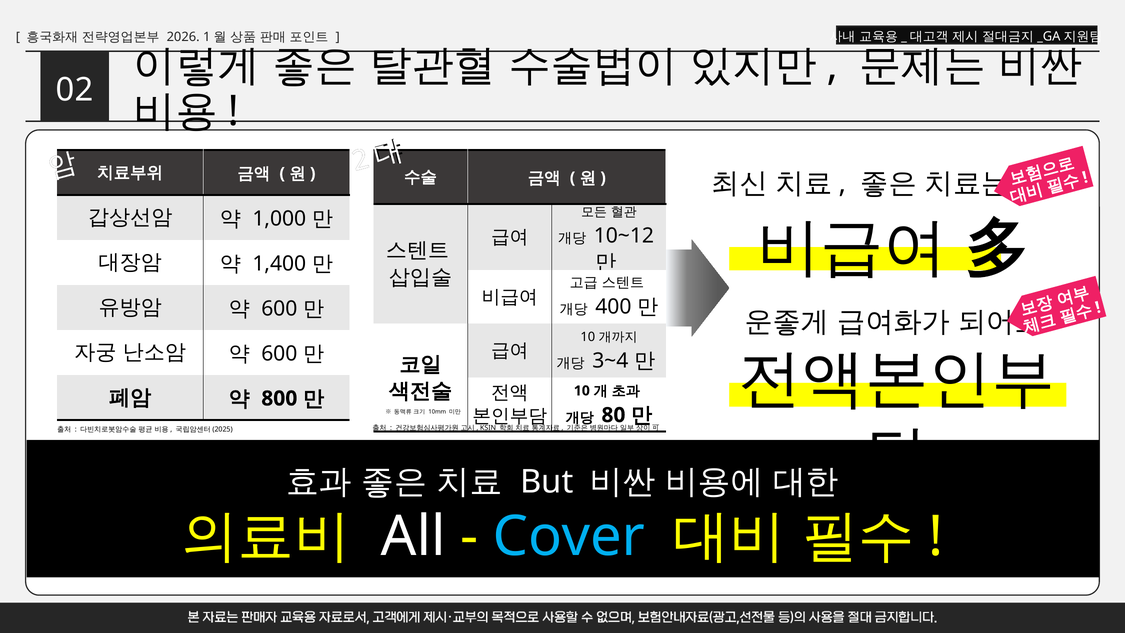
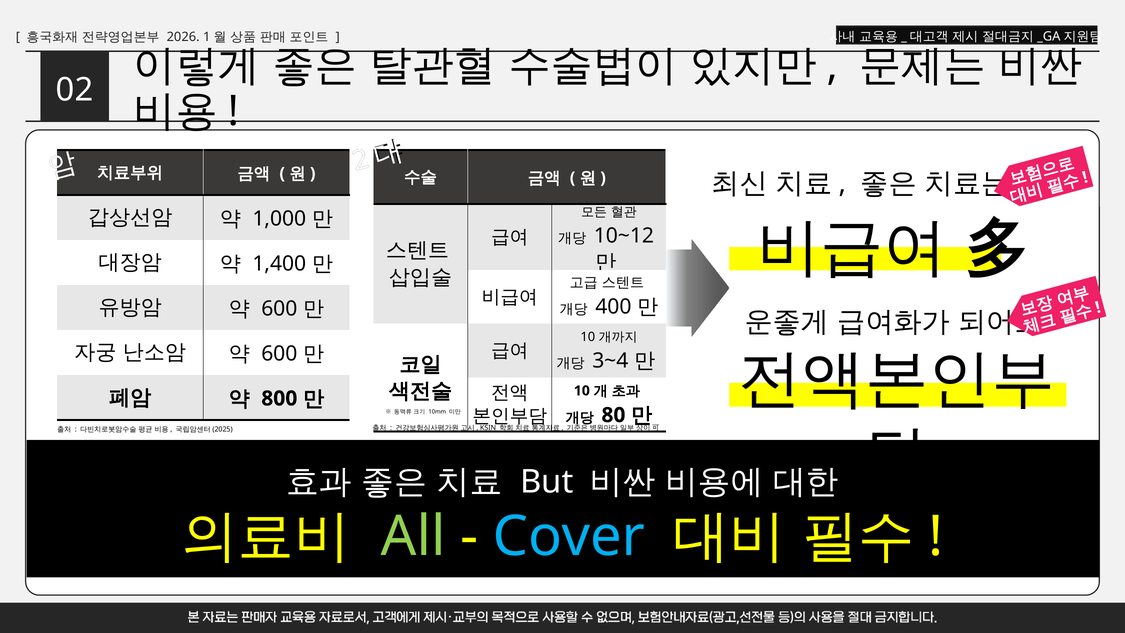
All colour: white -> light green (413, 537)
